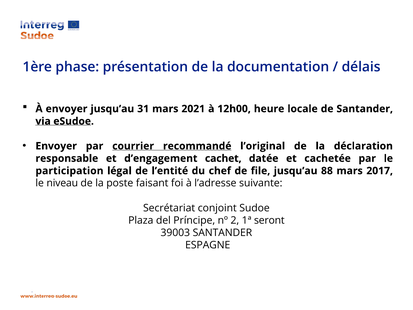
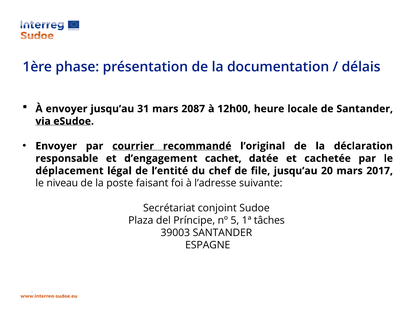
2021: 2021 -> 2087 (193, 109)
participation: participation -> déplacement (69, 171)
88: 88 -> 20 (327, 171)
2: 2 -> 5 (235, 220)
seront: seront -> tâches (269, 220)
